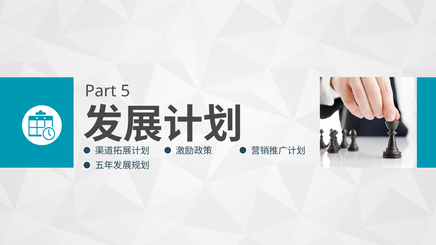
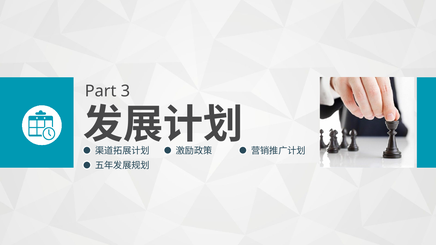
5: 5 -> 3 (125, 91)
